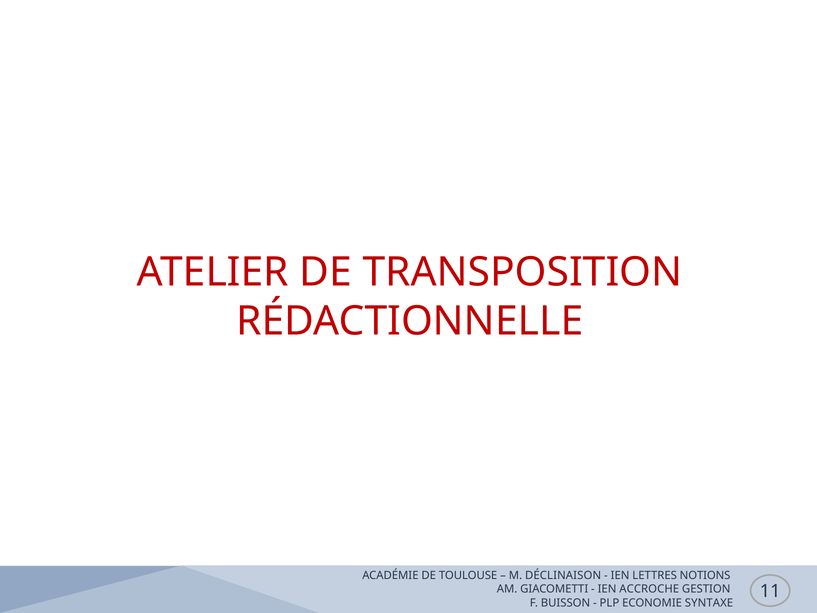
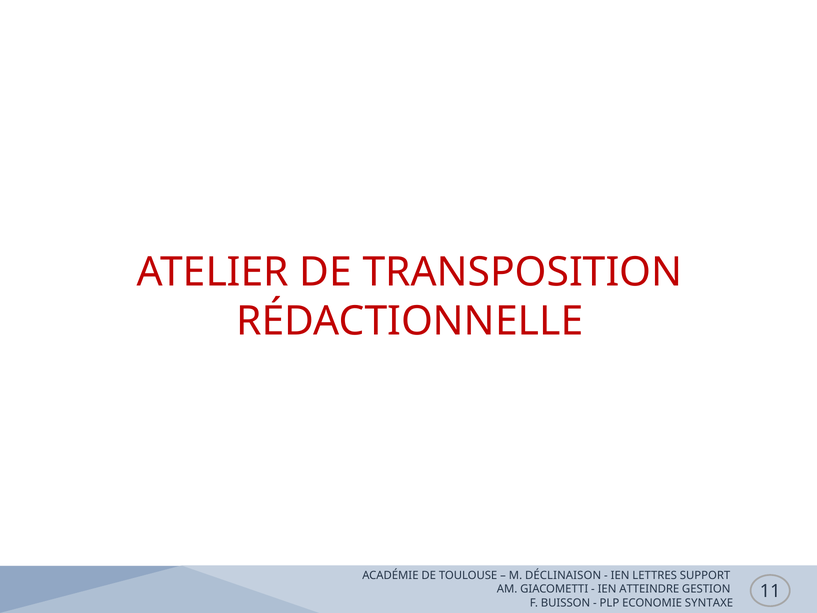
NOTIONS: NOTIONS -> SUPPORT (705, 575)
ACCROCHE: ACCROCHE -> ATTEINDRE (649, 589)
